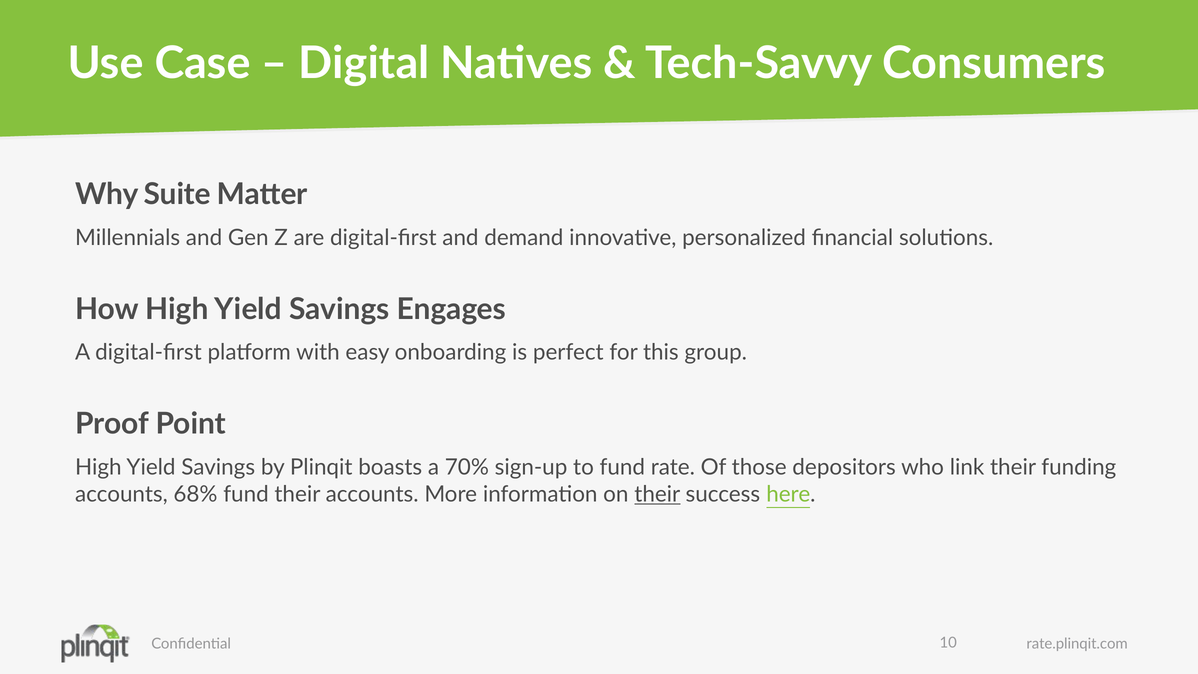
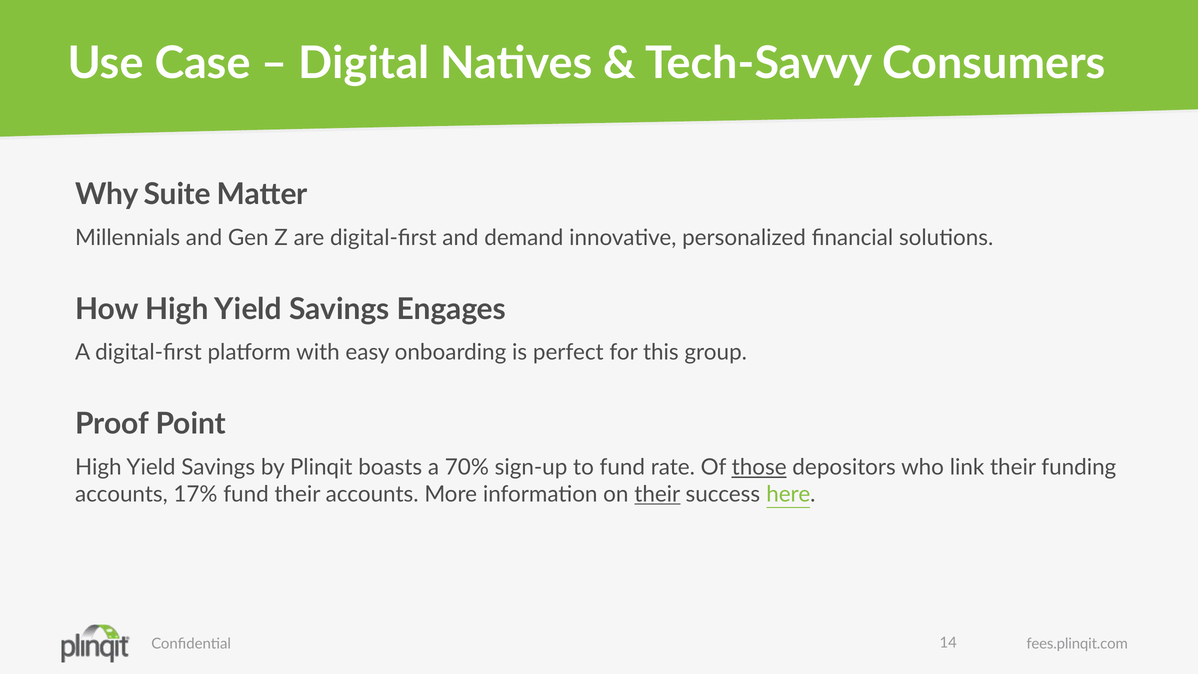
those underline: none -> present (759, 467)
68%: 68% -> 17% (195, 494)
10: 10 -> 14 (948, 642)
rate.plinqit.com: rate.plinqit.com -> fees.plinqit.com (1077, 644)
